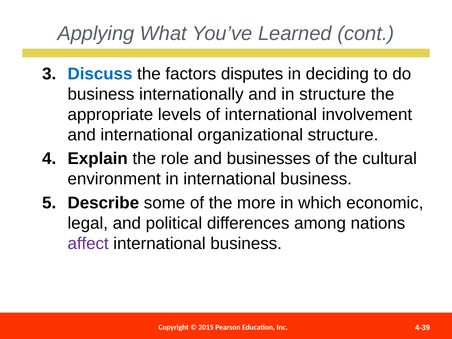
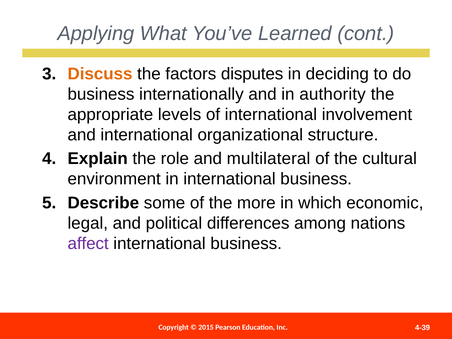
Discuss colour: blue -> orange (100, 74)
in structure: structure -> authority (333, 94)
businesses: businesses -> multilateral (269, 159)
